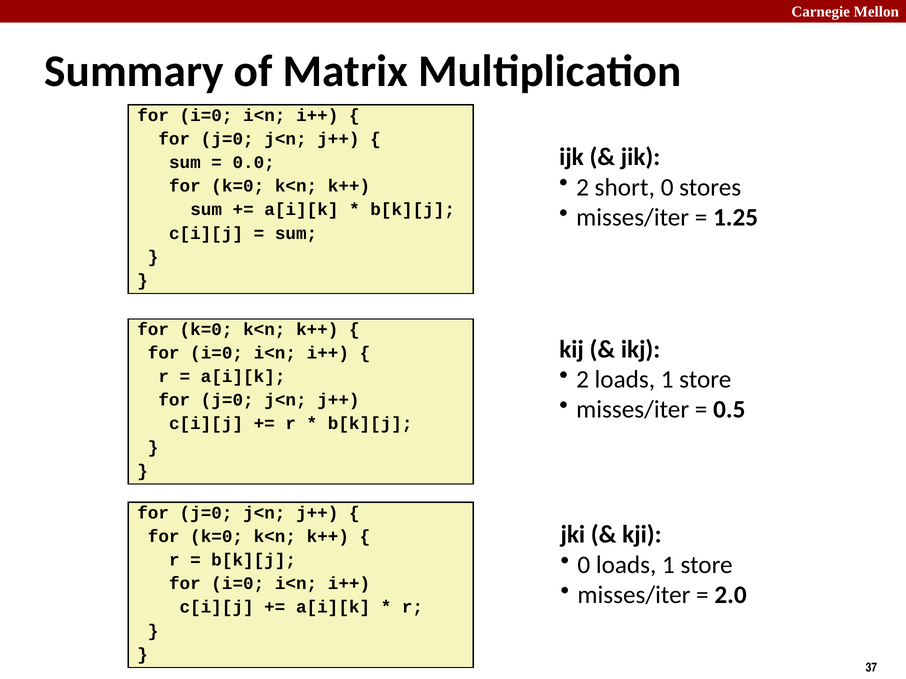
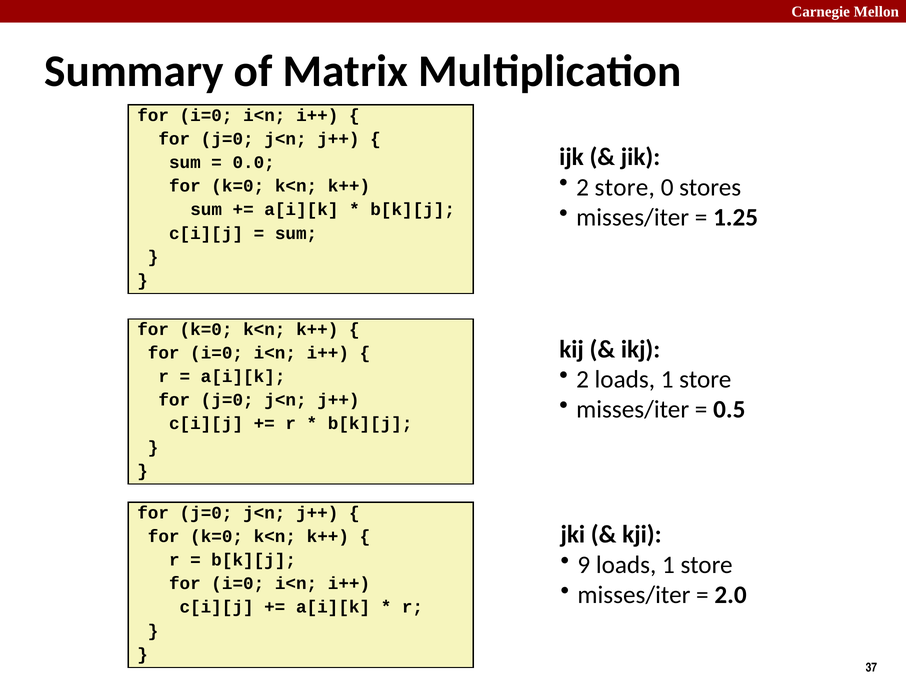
2 short: short -> store (625, 187)
0: 0 -> 9 (584, 565)
